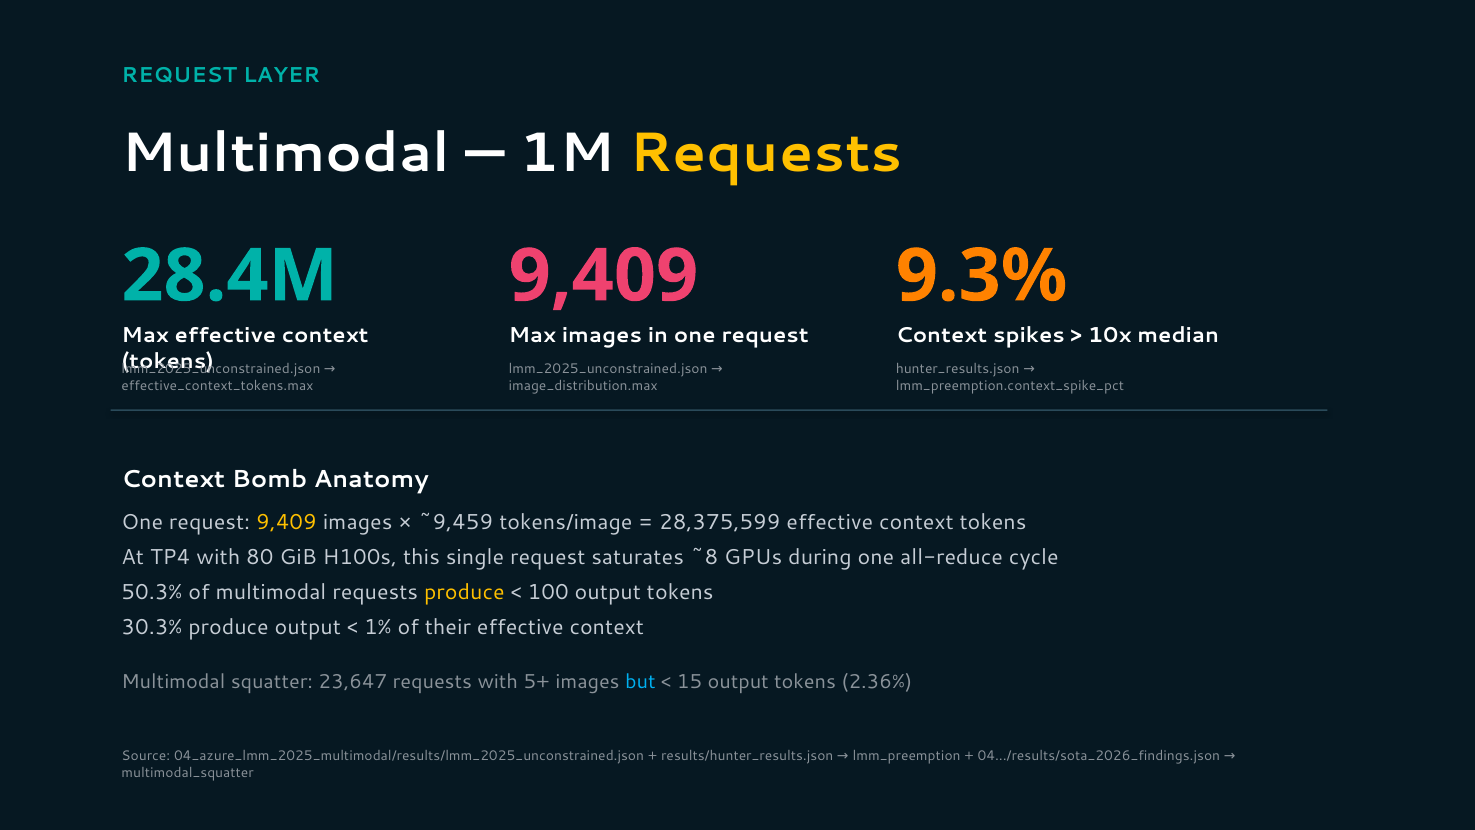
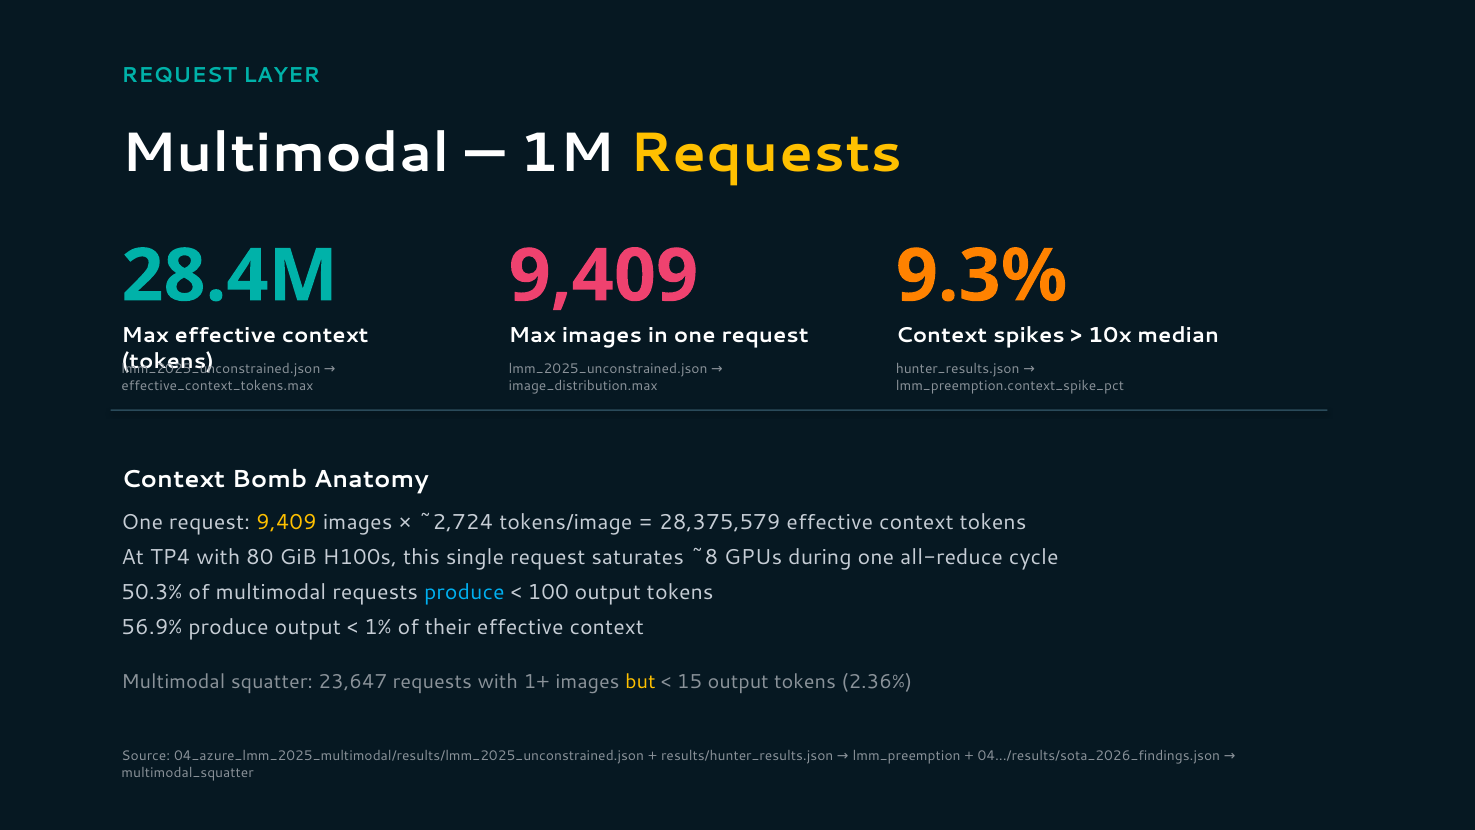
~9,459: ~9,459 -> ~2,724 (456, 522)
28,375,599: 28,375,599 -> 28,375,579 (720, 522)
produce colour: yellow -> light blue (464, 592)
30.3%: 30.3% -> 56.9% (152, 627)
5+: 5+ -> 1+ (537, 681)
but colour: light blue -> yellow (640, 681)
